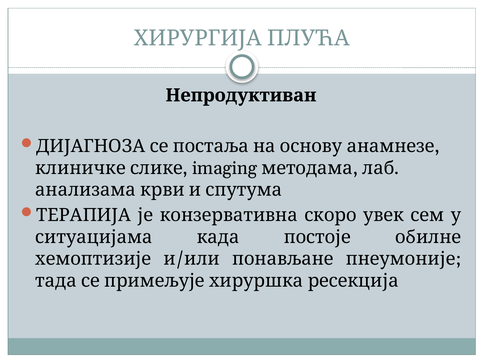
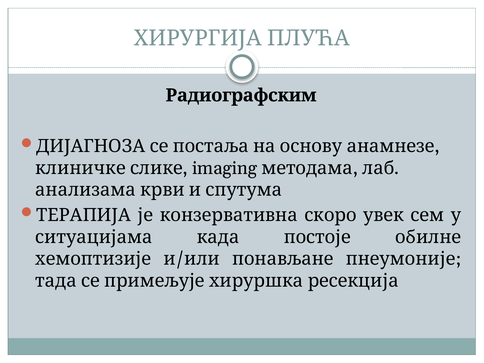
Непродуктиван: Непродуктиван -> Радиографским (241, 95)
